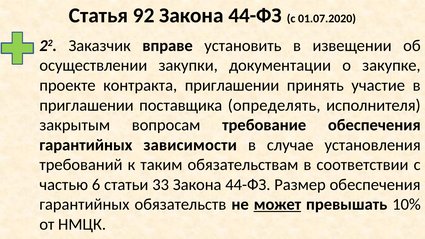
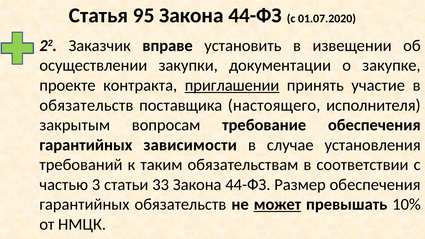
92: 92 -> 95 (144, 15)
приглашении underline: none -> present (232, 85)
приглашении: приглашении -> обязательств (86, 105)
определять: определять -> настоящего (274, 105)
6: 6 -> 3 (96, 185)
